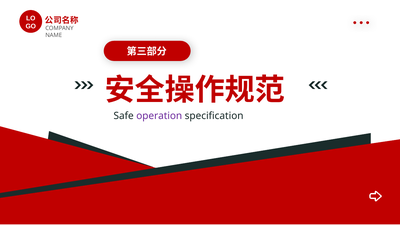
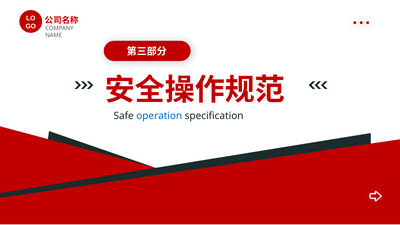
operation colour: purple -> blue (159, 116)
